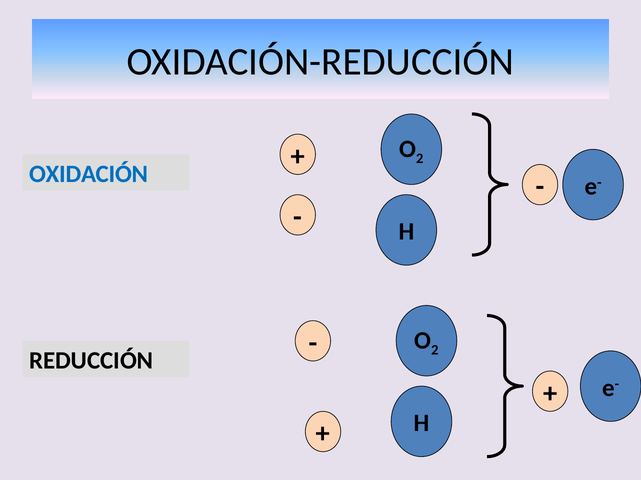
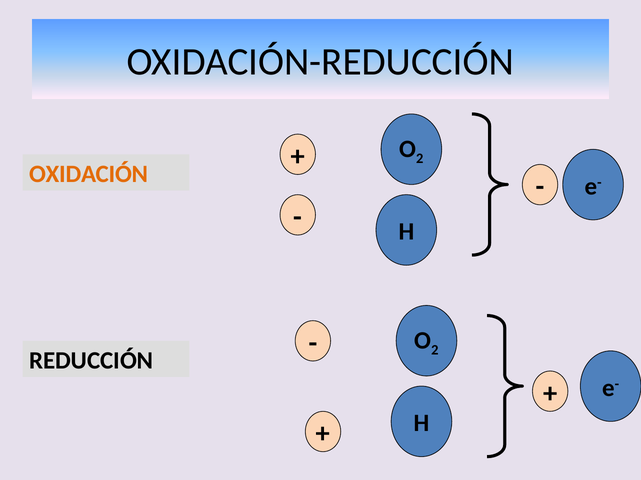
OXIDACIÓN colour: blue -> orange (89, 174)
